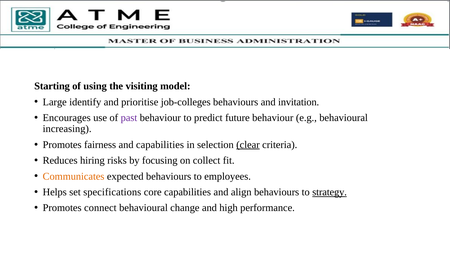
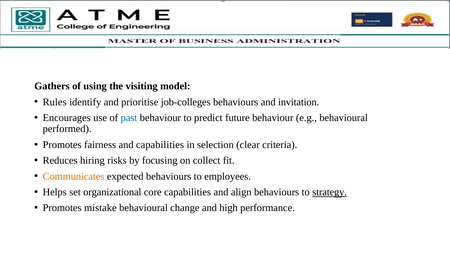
Starting: Starting -> Gathers (52, 86)
Large: Large -> Rules (55, 102)
past colour: purple -> blue (129, 118)
increasing: increasing -> performed (67, 129)
clear underline: present -> none (248, 145)
specifications: specifications -> organizational (112, 192)
connect: connect -> mistake (100, 208)
